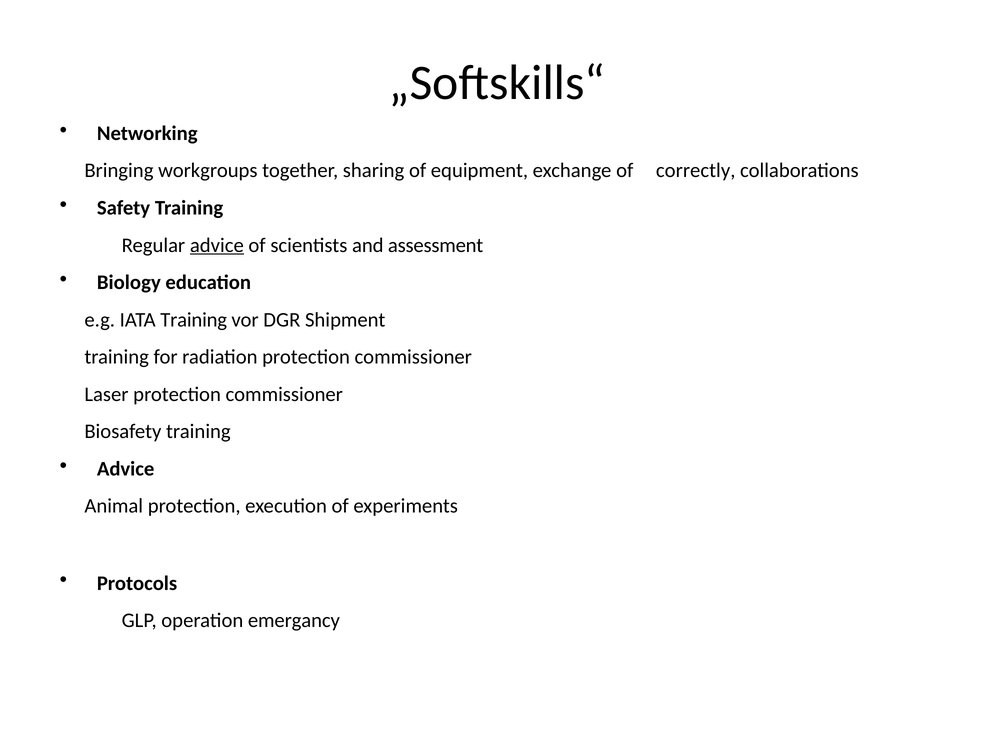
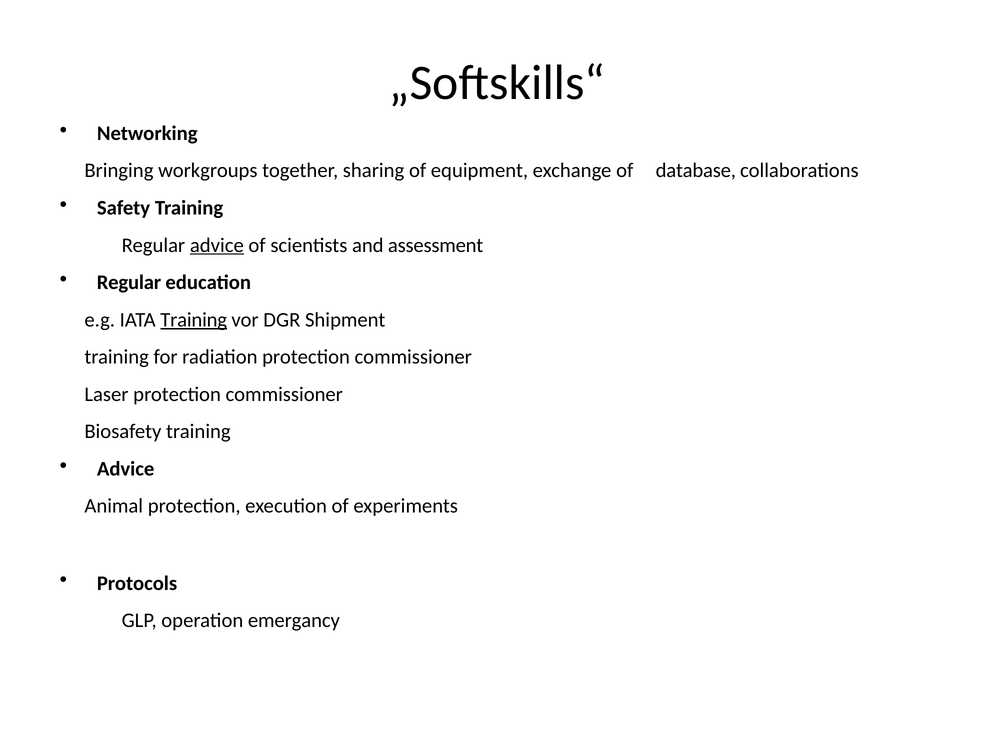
correctly: correctly -> database (696, 171)
Biology: Biology -> Regular (129, 282)
Training underline: none -> present (194, 320)
